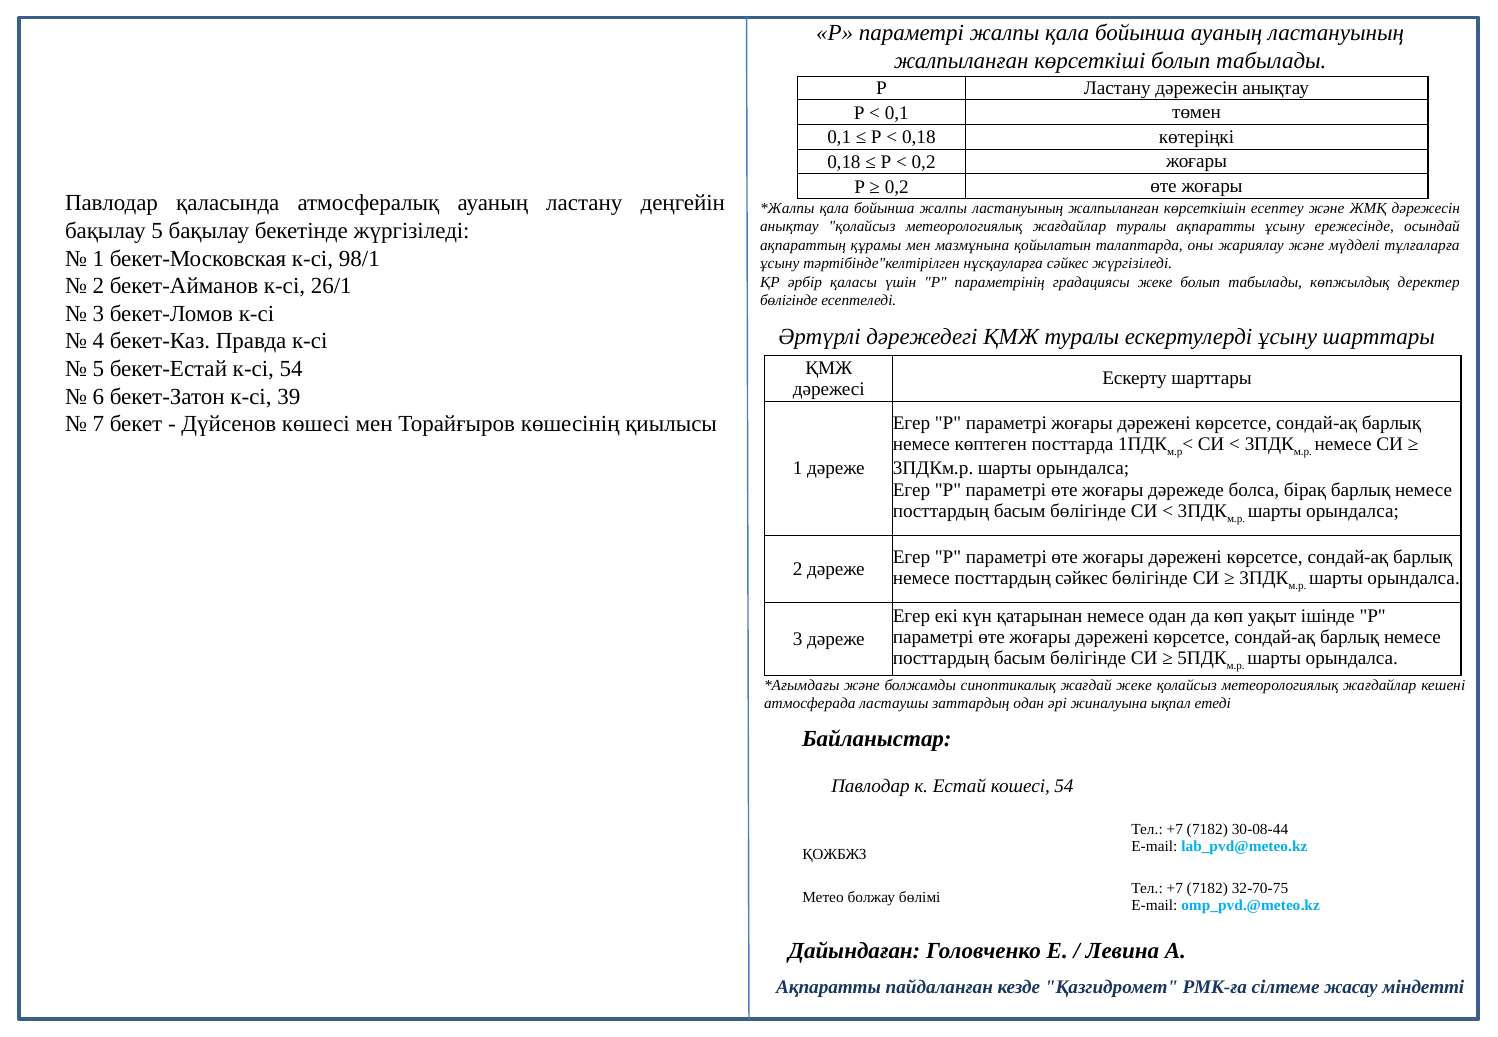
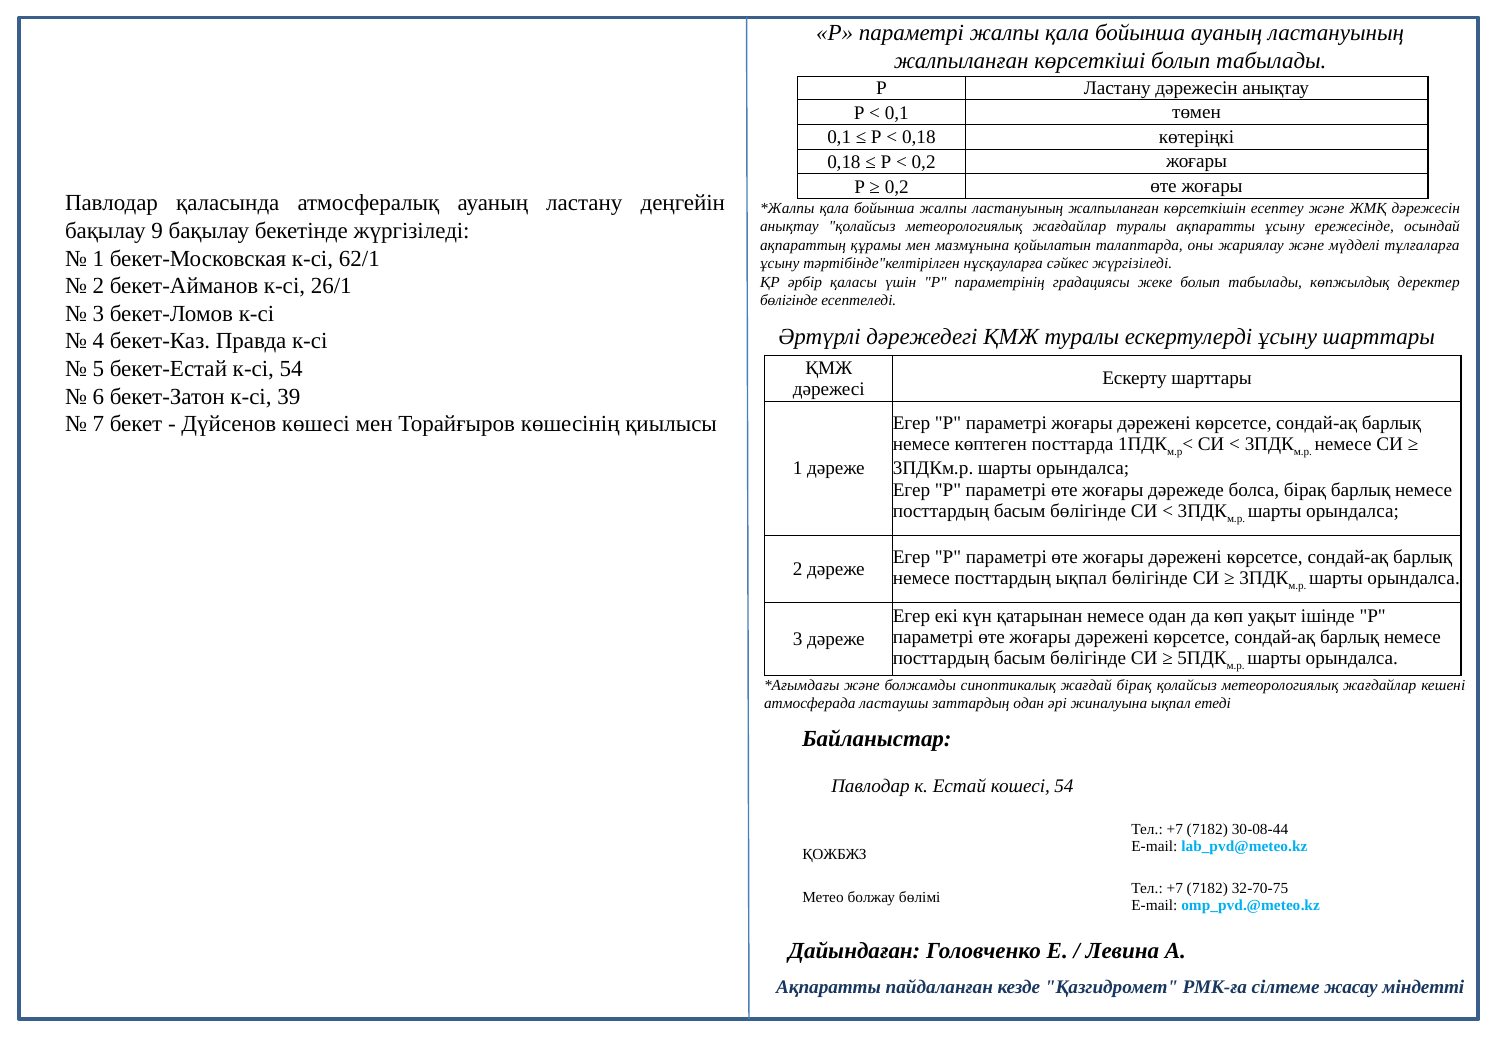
бақылау 5: 5 -> 9 (157, 231)
98/1: 98/1 -> 62/1 (359, 258)
посттардың сәйкес: сәйкес -> ықпал (1081, 578)
жағдай жеке: жеке -> бірақ (1134, 685)
